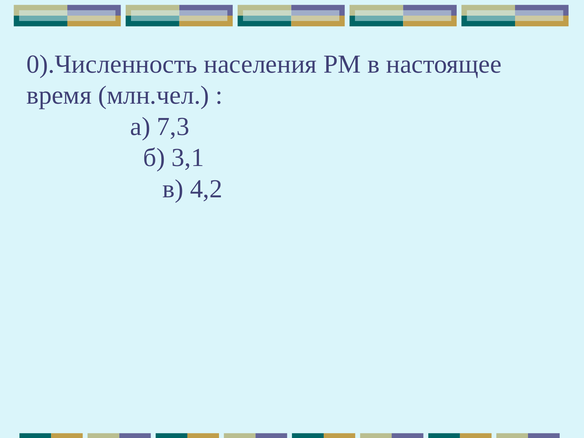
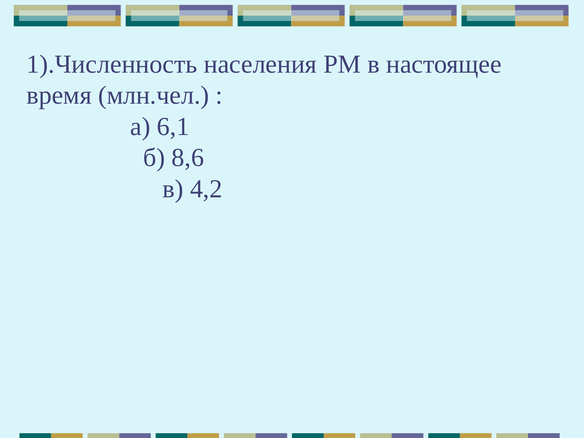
0).Численность: 0).Численность -> 1).Численность (112, 64)
7,3: 7,3 -> 6,1 (173, 127)
3,1: 3,1 -> 8,6 (188, 158)
